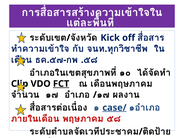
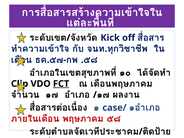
case/ underline: present -> none (114, 108)
